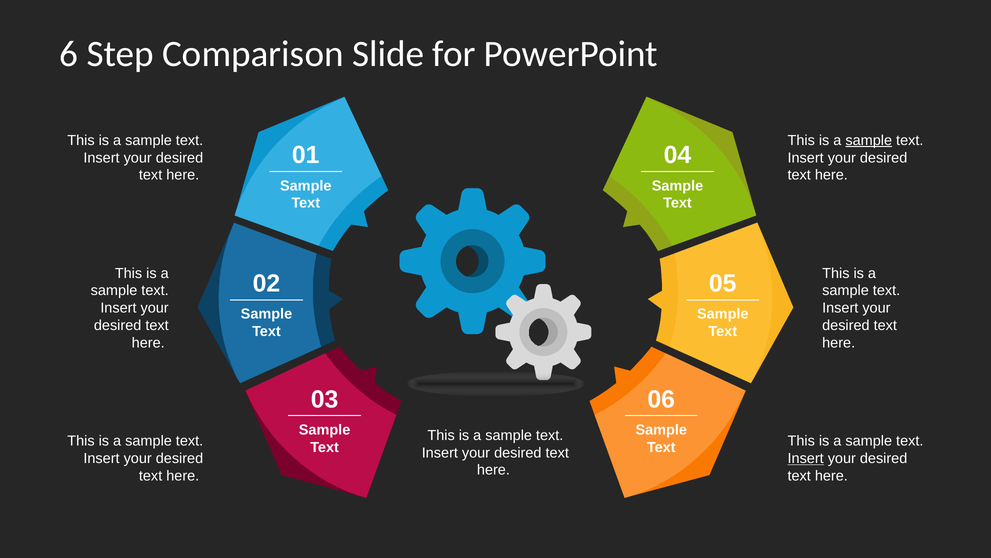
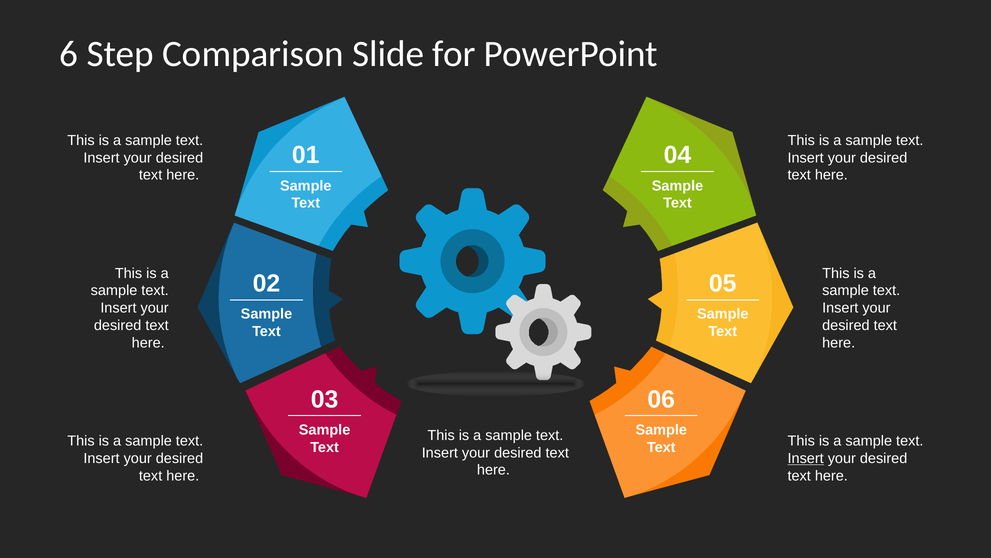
sample underline: present -> none (869, 140)
